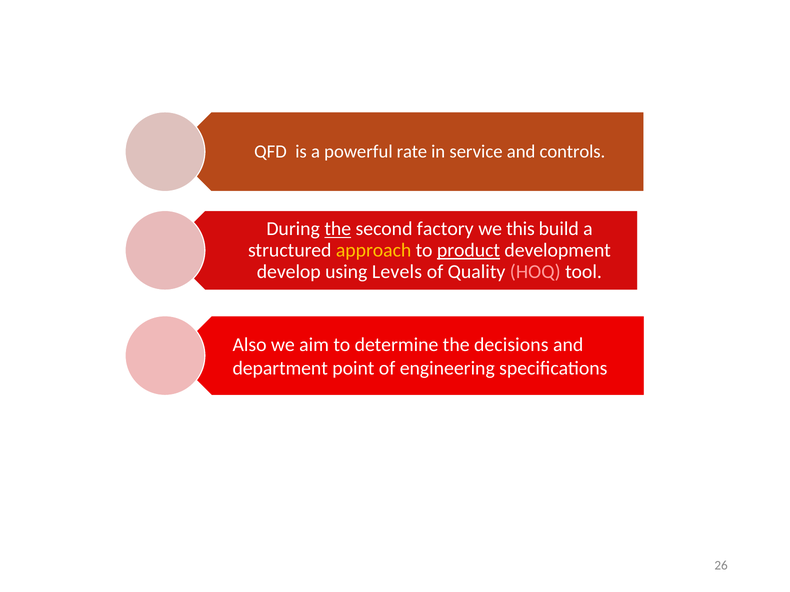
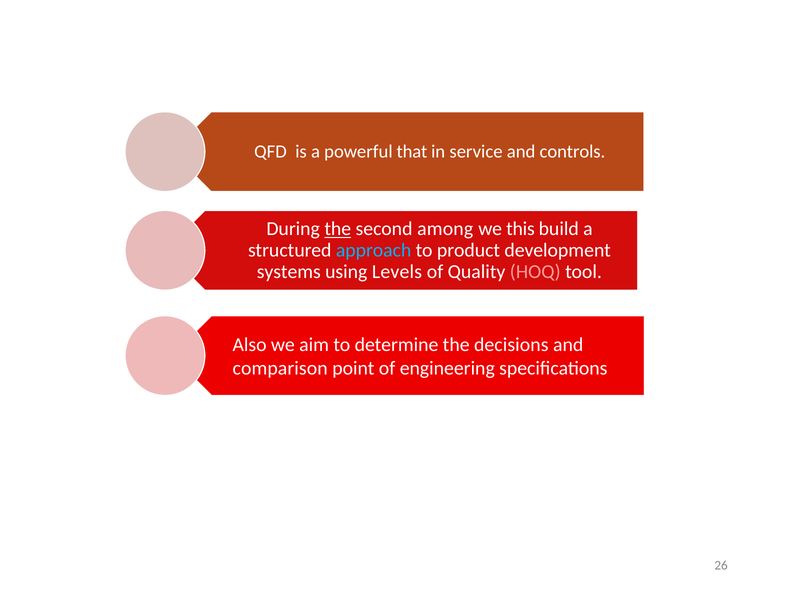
rate: rate -> that (412, 152)
factory: factory -> among (445, 229)
approach colour: yellow -> light blue (374, 250)
product underline: present -> none (468, 250)
develop: develop -> systems (289, 272)
department: department -> comparison (280, 369)
